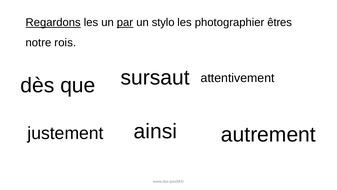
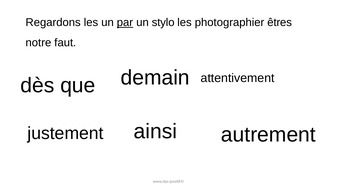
Regardons underline: present -> none (53, 22)
rois: rois -> faut (65, 43)
sursaut: sursaut -> demain (155, 77)
